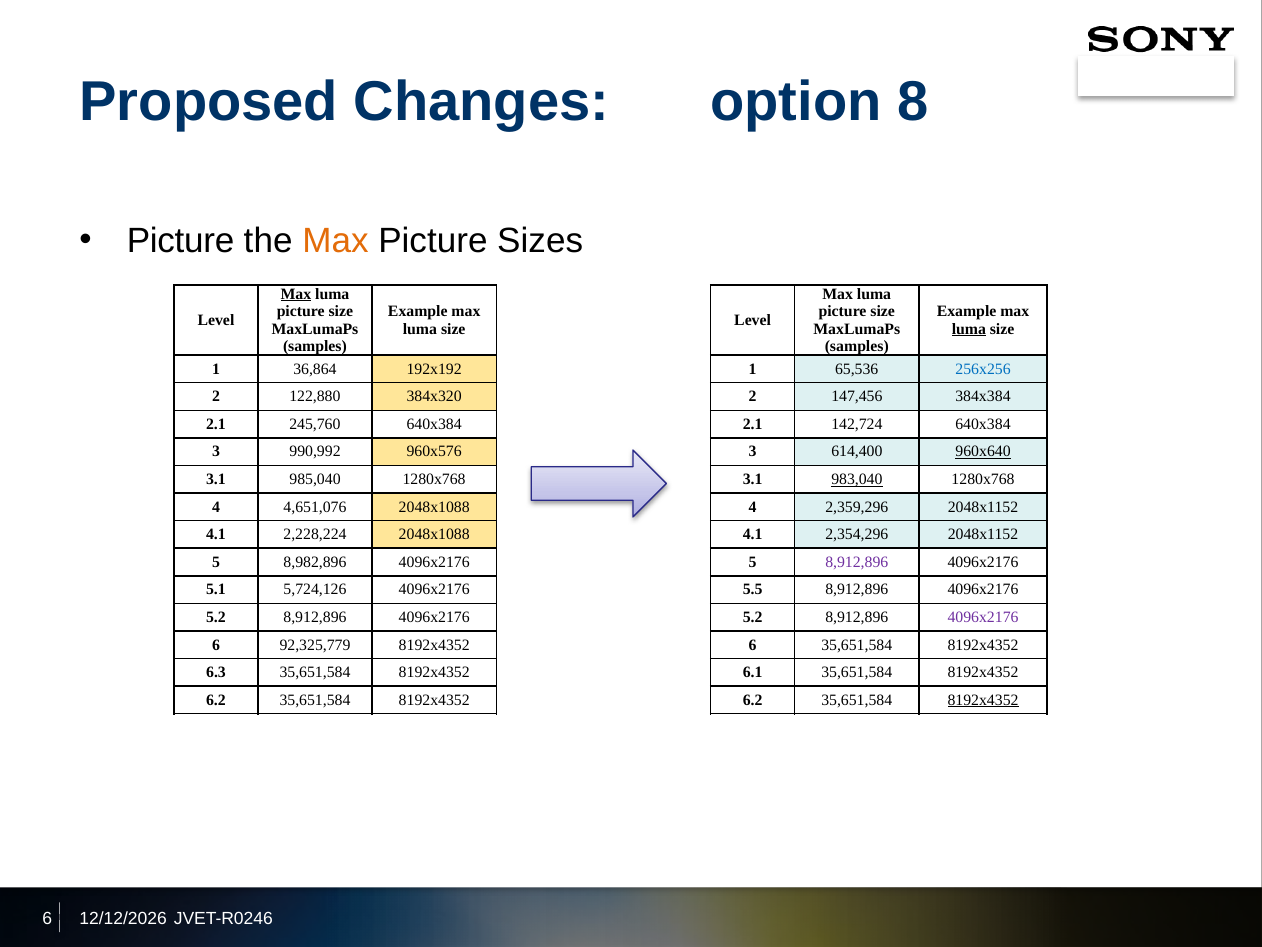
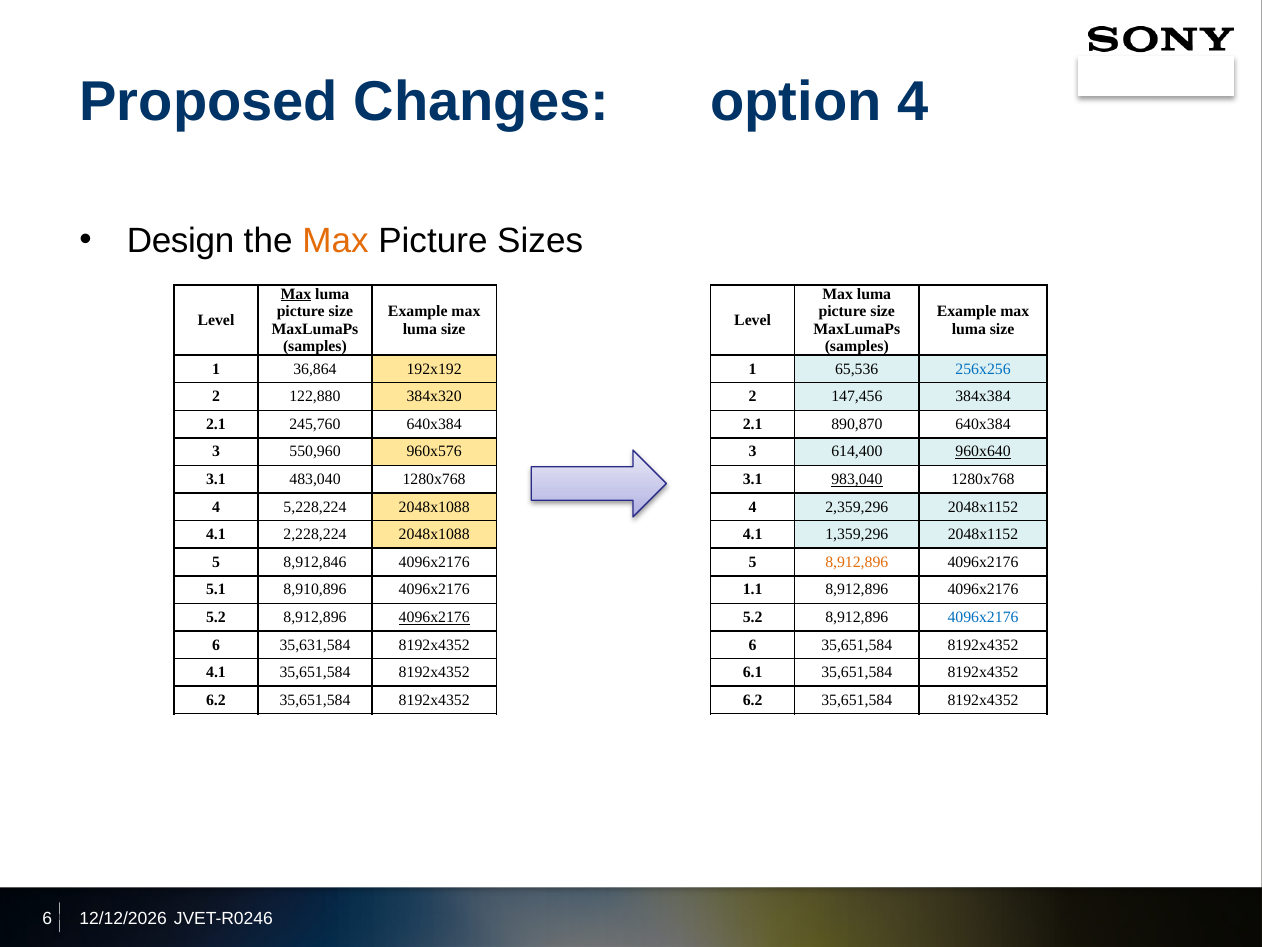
option 8: 8 -> 4 (913, 102)
Picture: Picture -> Design (181, 241)
luma underline: present -> none (969, 329)
142,724: 142,724 -> 890,870 (857, 424)
990,992: 990,992 -> 550,960 (315, 452)
985,040: 985,040 -> 483,040 (315, 479)
4,651,076: 4,651,076 -> 5,228,224 (315, 507)
2,354,296: 2,354,296 -> 1,359,296 (857, 534)
8,982,896: 8,982,896 -> 8,912,846 (315, 562)
8,912,896 colour: purple -> orange (857, 562)
5,724,126: 5,724,126 -> 8,910,896 (315, 589)
5.5: 5.5 -> 1.1 (753, 589)
4096x2176 underline: none -> present (434, 617)
4096x2176 colour: purple -> blue (983, 617)
92,325,779: 92,325,779 -> 35,631,584 (315, 645)
6.3: 6.3 -> 4.1 (216, 672)
8192x4352 underline: present -> none (983, 700)
